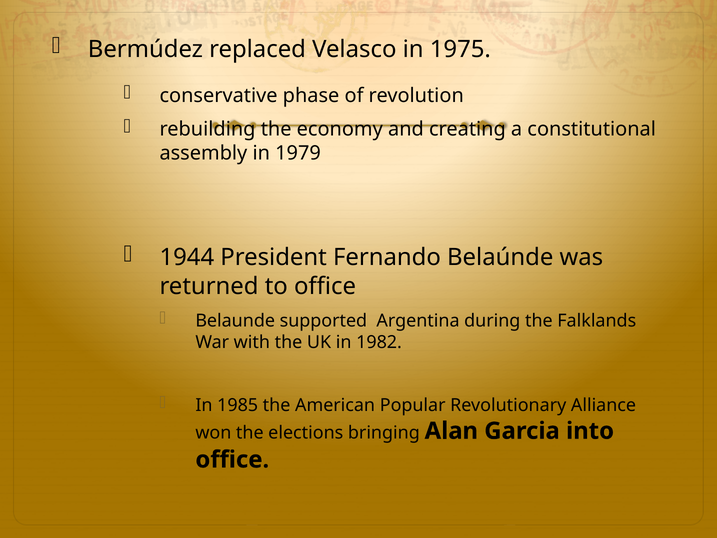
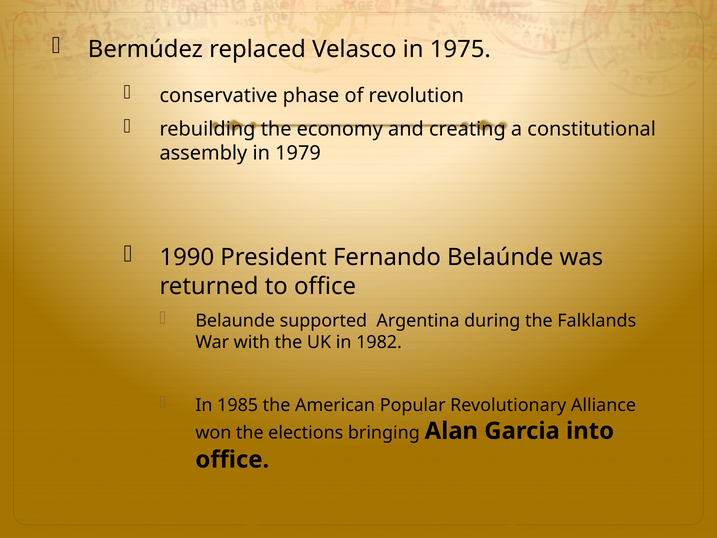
1944: 1944 -> 1990 (187, 257)
